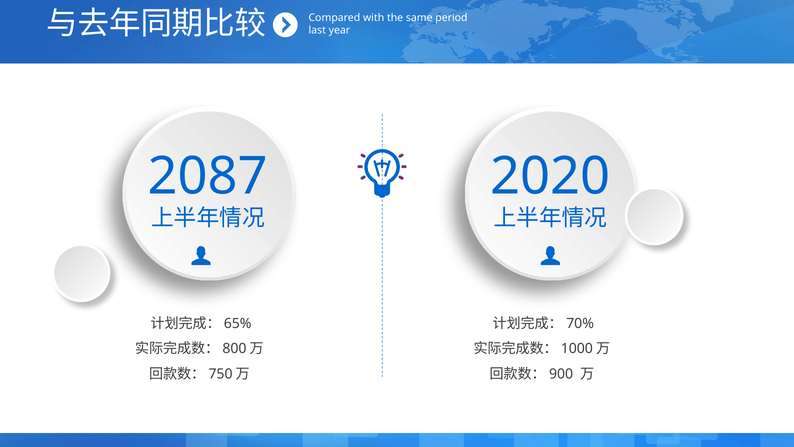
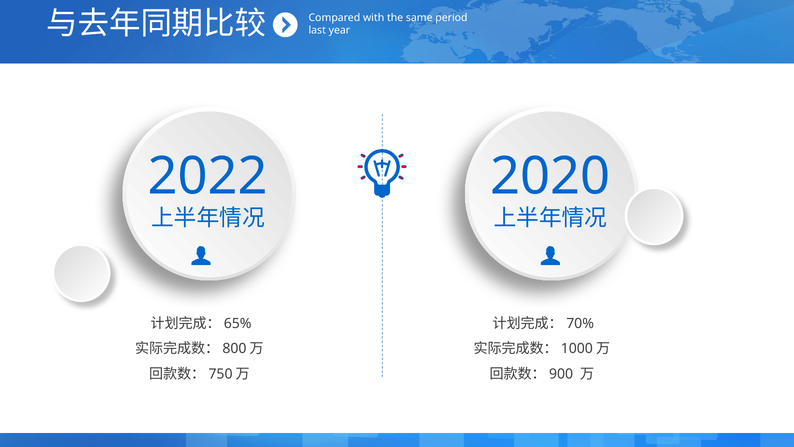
2087: 2087 -> 2022 (208, 176)
